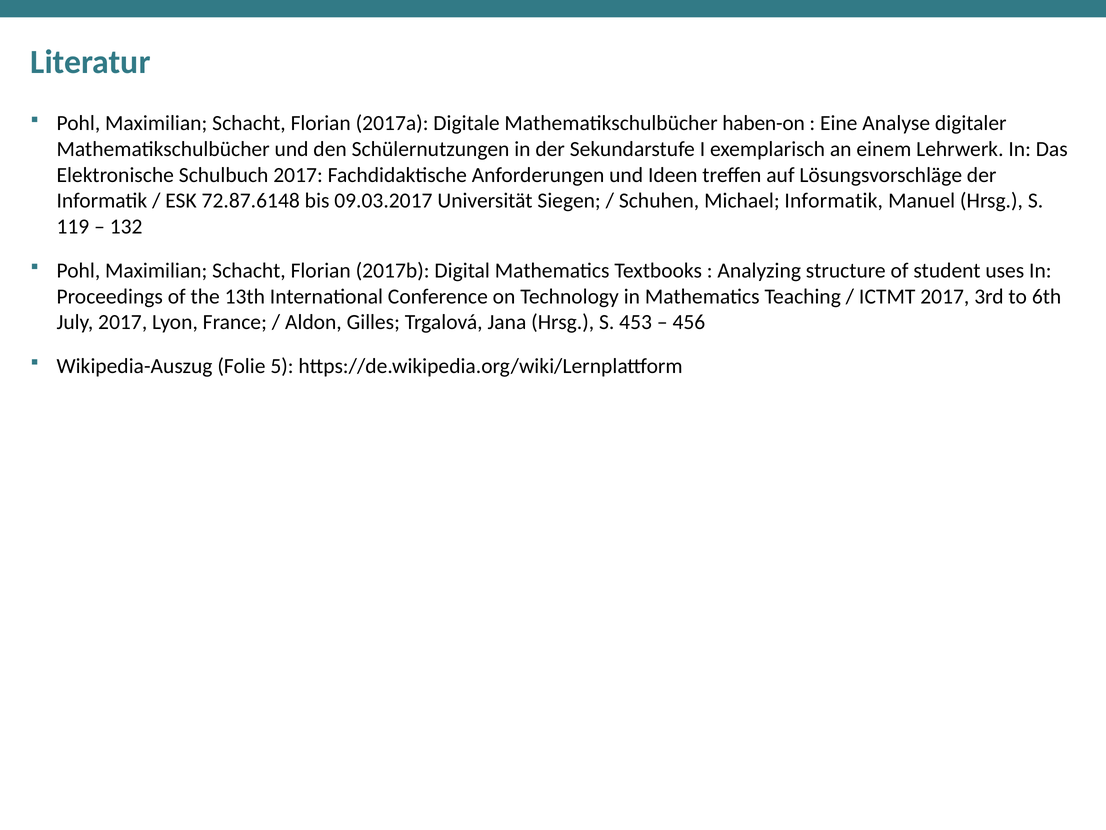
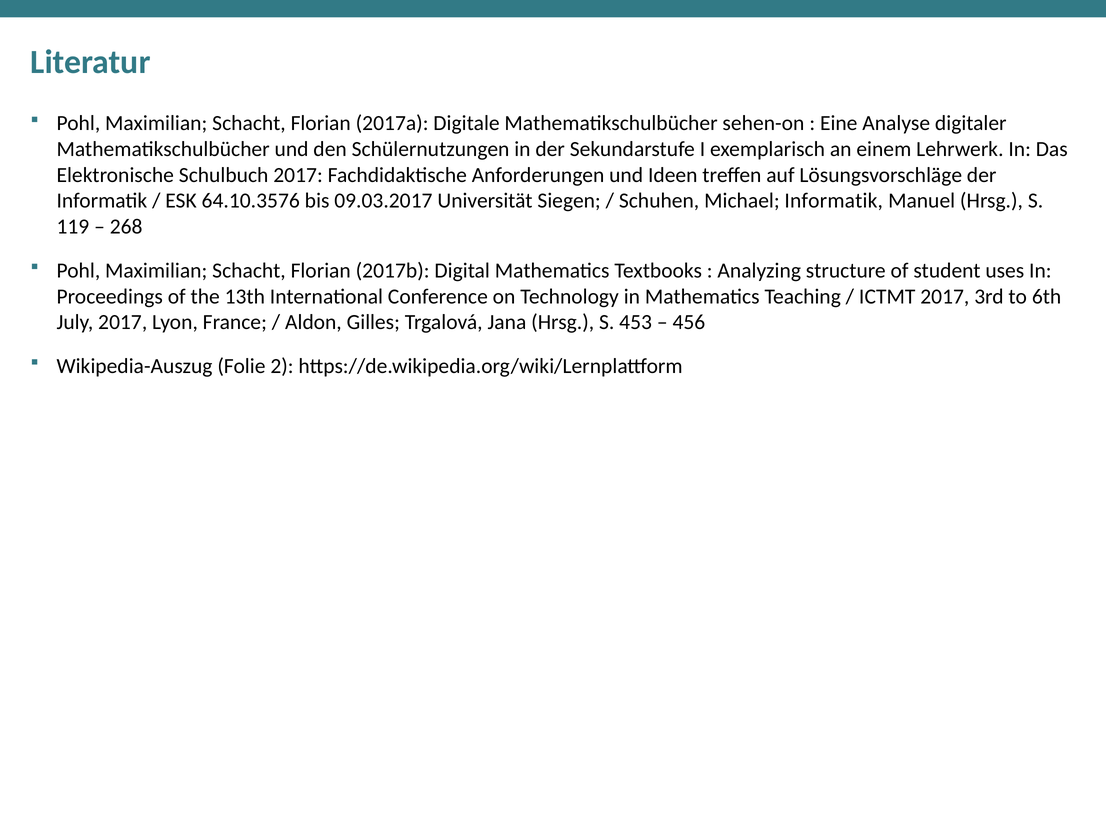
haben-on: haben-on -> sehen-on (763, 123)
72.87.6148: 72.87.6148 -> 64.10.3576 (251, 201)
132: 132 -> 268 (126, 227)
5: 5 -> 2 (282, 366)
